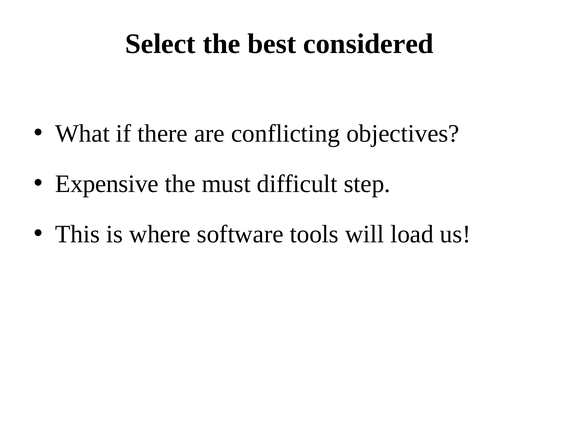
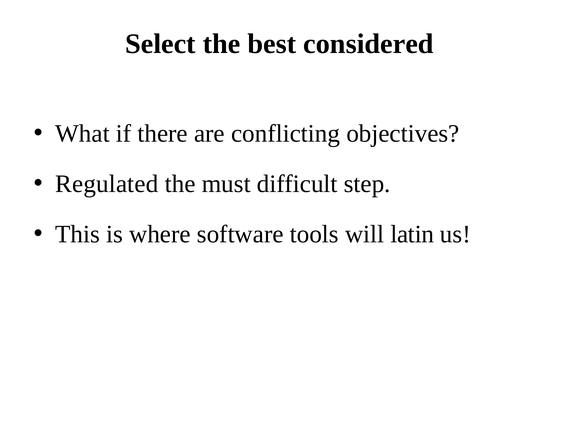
Expensive: Expensive -> Regulated (107, 184)
load: load -> latin (412, 234)
